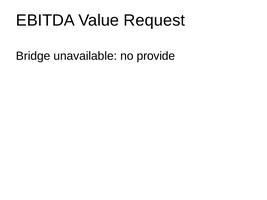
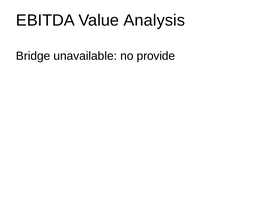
Request: Request -> Analysis (154, 20)
